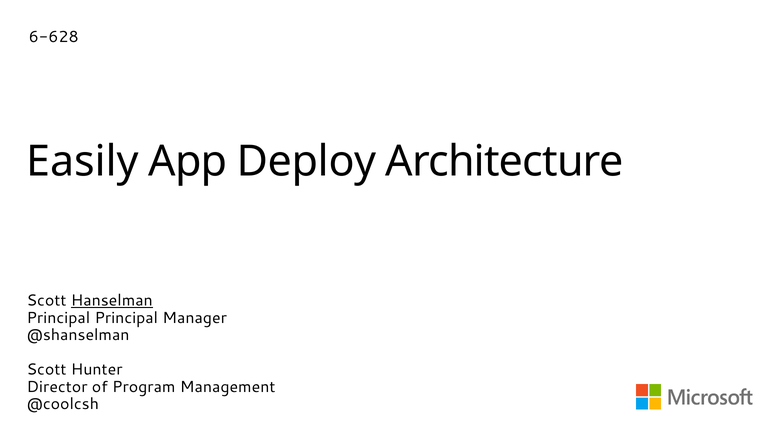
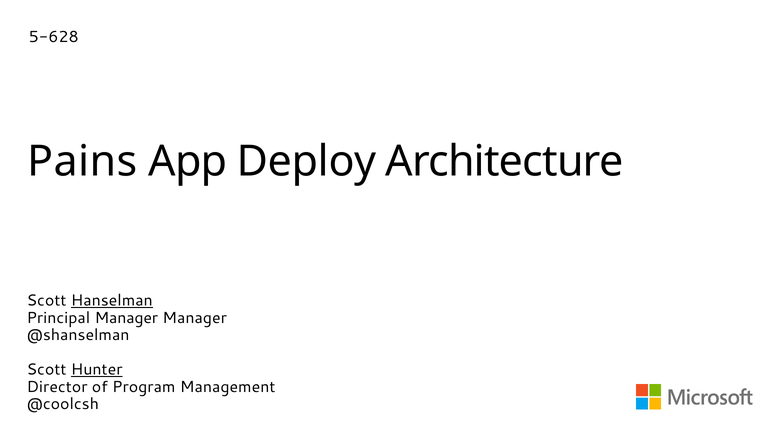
6-628: 6-628 -> 5-628 (54, 37)
Easily: Easily -> Pains (82, 162)
Principal Principal: Principal -> Manager (126, 318)
Hunter underline: none -> present (97, 370)
